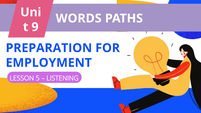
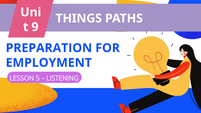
WORDS: WORDS -> THINGS (79, 18)
